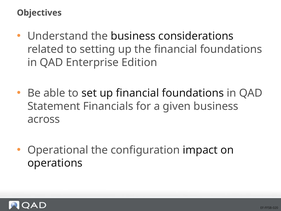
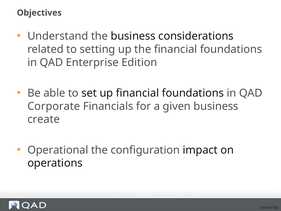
Statement: Statement -> Corporate (54, 106)
across: across -> create (44, 119)
